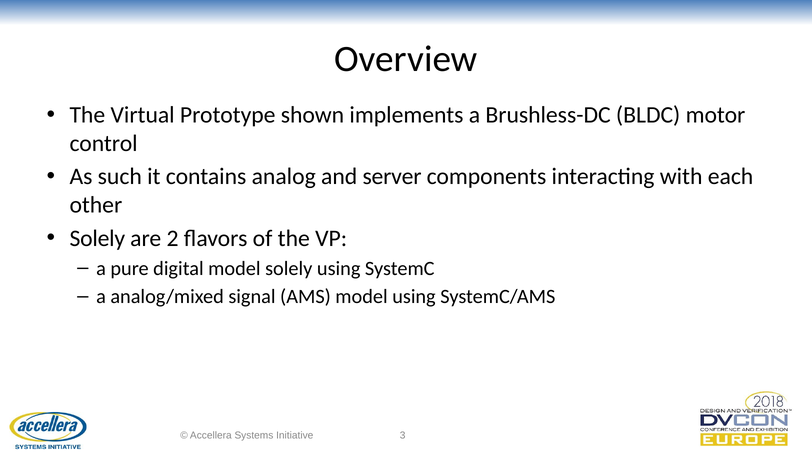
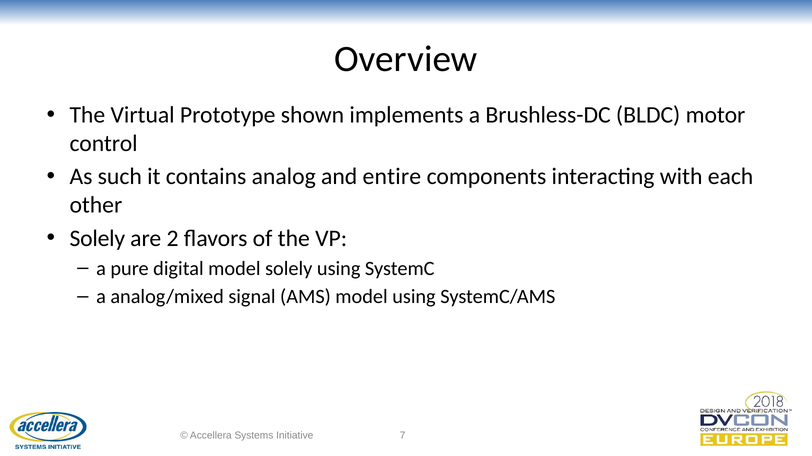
server: server -> entire (392, 177)
3: 3 -> 7 (403, 436)
